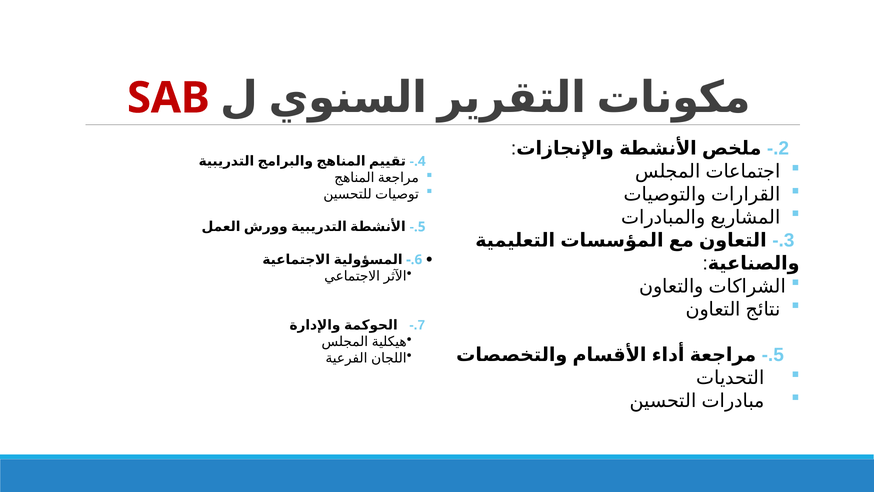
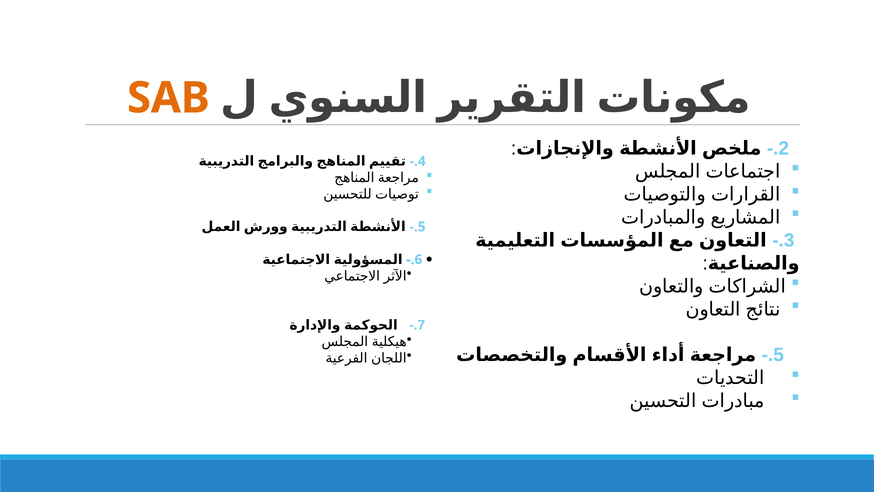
SAB colour: red -> orange (168, 98)
